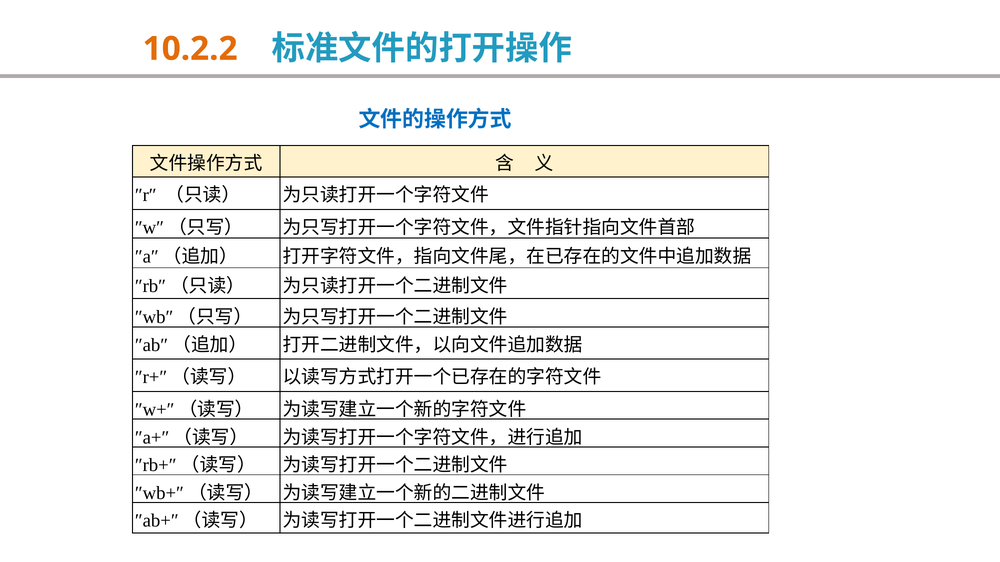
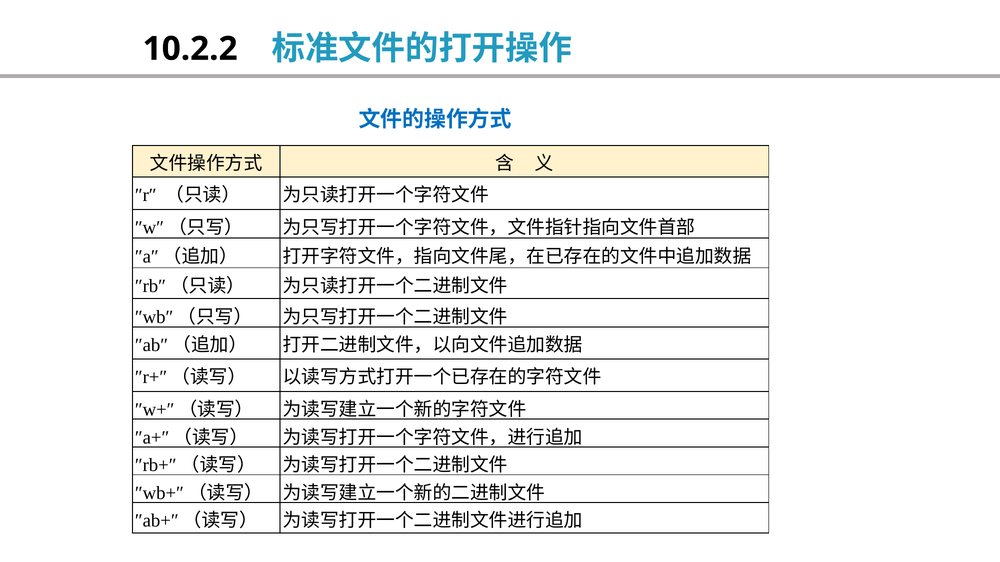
10.2.2 colour: orange -> black (190, 49)
